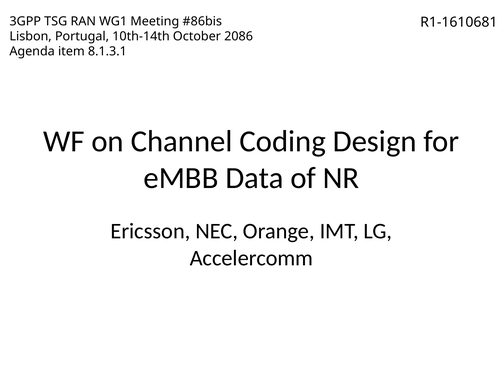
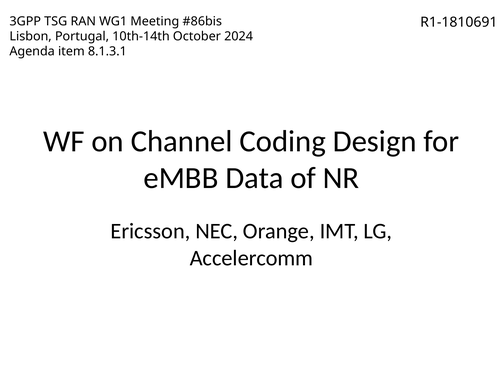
R1-1610681: R1-1610681 -> R1-1810691 (459, 22)
2086: 2086 -> 2024 (239, 36)
